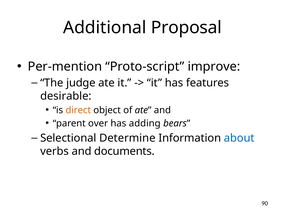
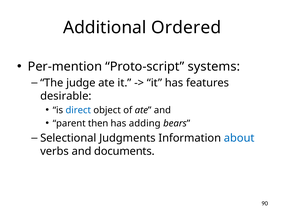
Proposal: Proposal -> Ordered (186, 28)
improve: improve -> systems (214, 67)
direct colour: orange -> blue (78, 111)
over: over -> then (98, 124)
Determine: Determine -> Judgments (127, 138)
